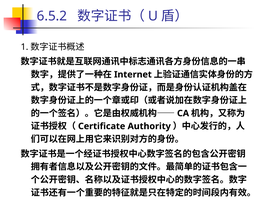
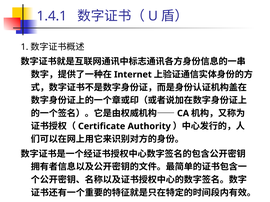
6.5.2: 6.5.2 -> 1.4.1 (52, 16)
